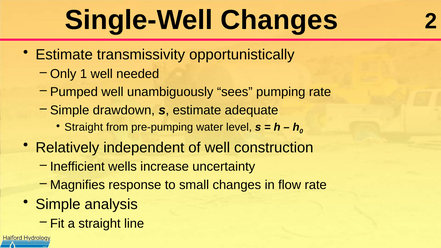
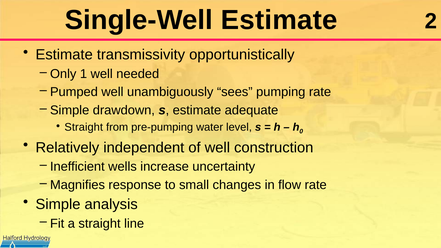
Single-Well Changes: Changes -> Estimate (279, 20)
